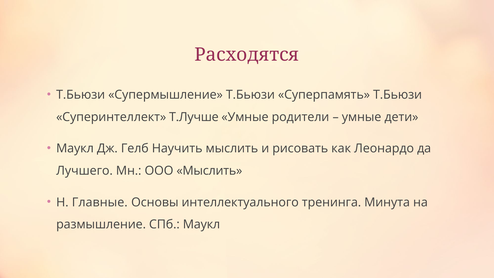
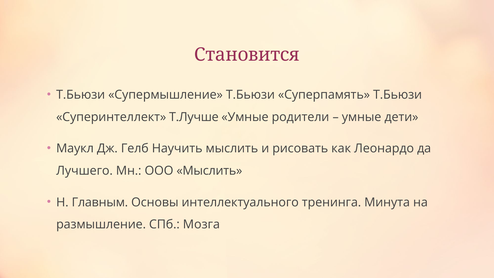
Расходятся: Расходятся -> Становится (247, 55)
Главные: Главные -> Главным (100, 202)
СПб Маукл: Маукл -> Мозга (201, 224)
